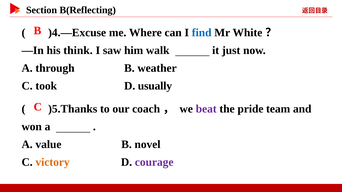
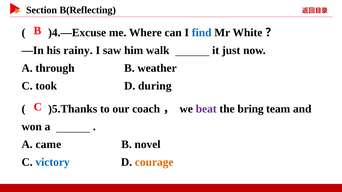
think: think -> rainy (78, 50)
usually: usually -> during (155, 86)
pride: pride -> bring (251, 109)
value: value -> came (48, 145)
victory colour: orange -> blue (53, 163)
courage colour: purple -> orange (154, 163)
